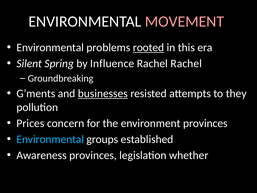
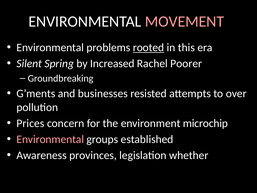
Influence: Influence -> Increased (112, 63)
Rachel Rachel: Rachel -> Poorer (186, 63)
businesses underline: present -> none (103, 93)
they: they -> over (236, 93)
environment provinces: provinces -> microchip (205, 123)
Environmental colour: light blue -> pink (50, 139)
